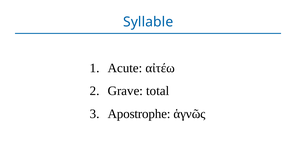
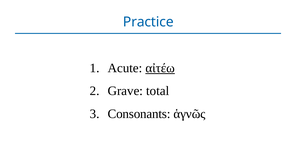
Syllable: Syllable -> Practice (148, 22)
αἰτέω underline: none -> present (160, 68)
Apostrophe: Apostrophe -> Consonants (139, 114)
